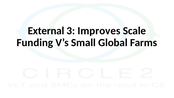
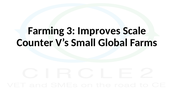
External: External -> Farming (46, 31)
Funding: Funding -> Counter (35, 43)
